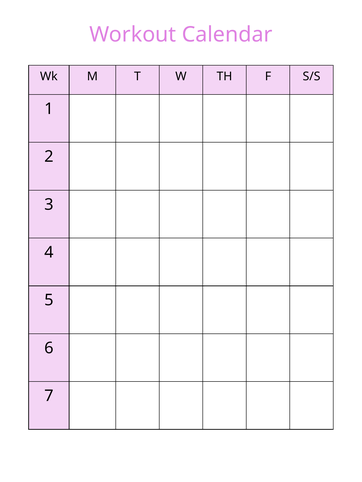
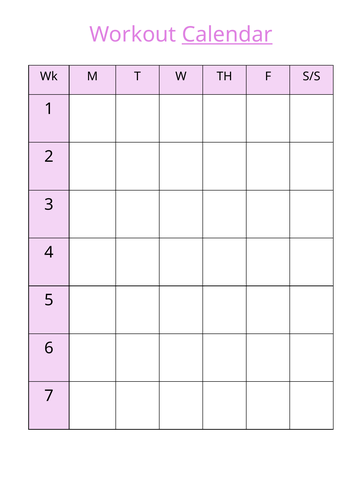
Calendar underline: none -> present (227, 35)
